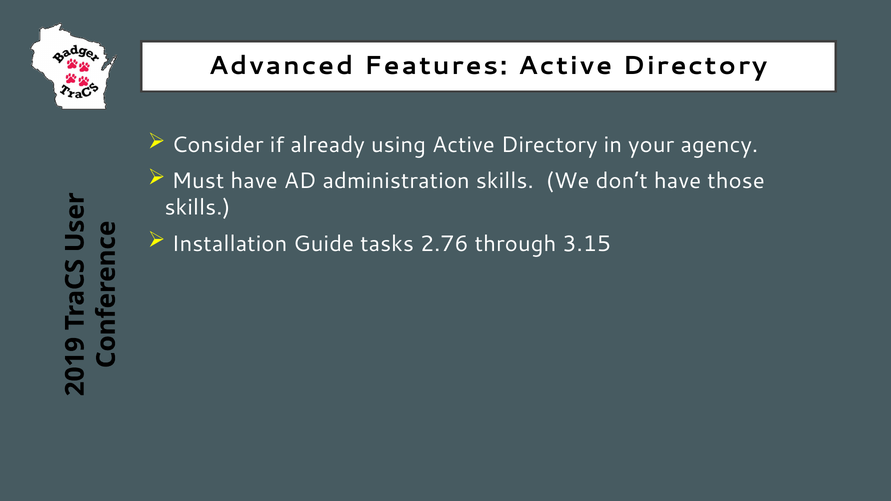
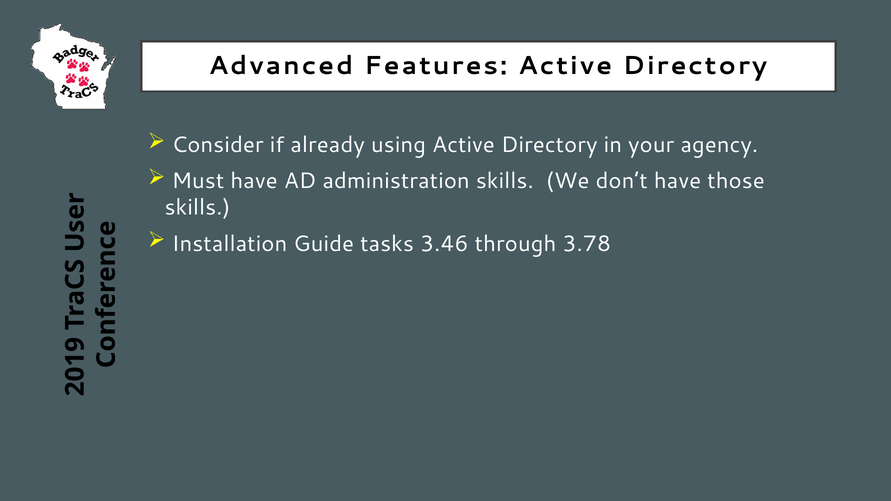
2.76: 2.76 -> 3.46 (444, 244)
3.15: 3.15 -> 3.78 (587, 244)
